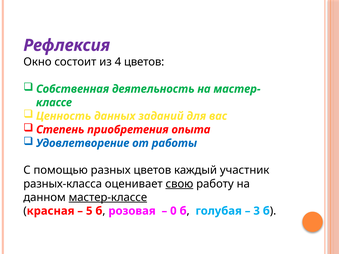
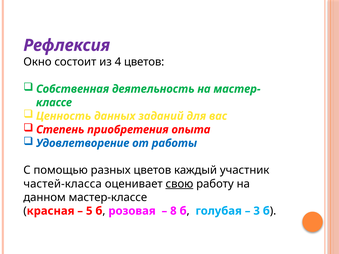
разных-класса: разных-класса -> частей-класса (63, 184)
мастер-классе underline: present -> none (108, 198)
0: 0 -> 8 (173, 211)
